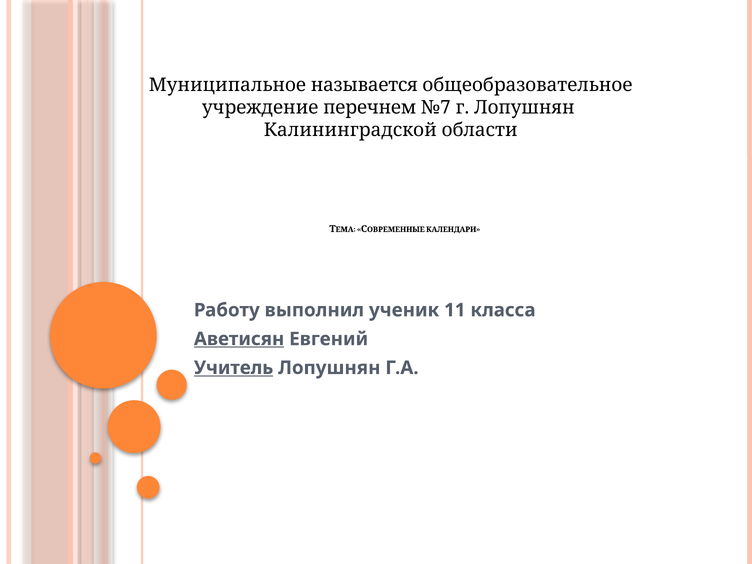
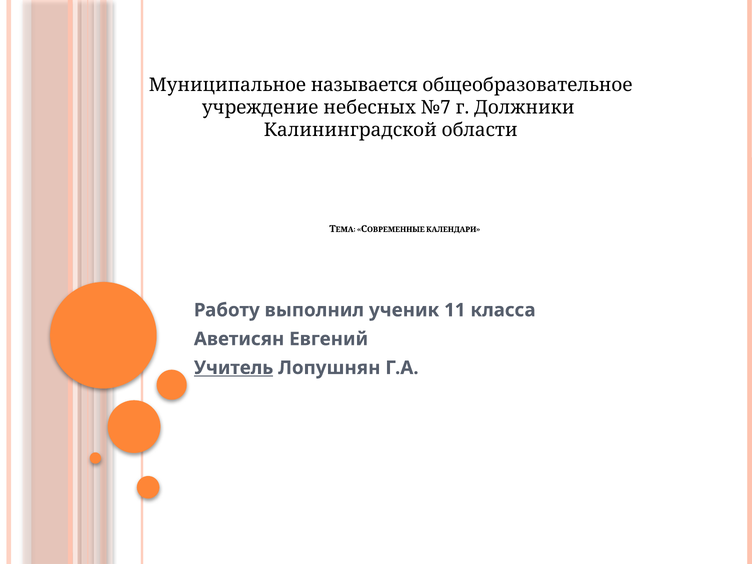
перечнем: перечнем -> небесных (370, 108)
г Лопушнян: Лопушнян -> Должники (524, 108)
Аветисян underline: present -> none (239, 339)
